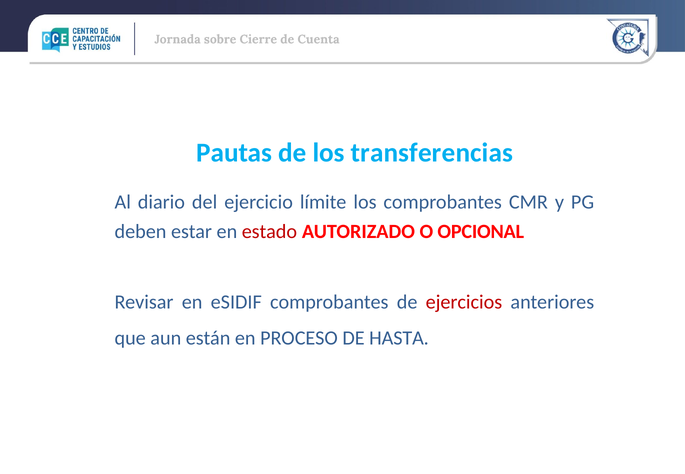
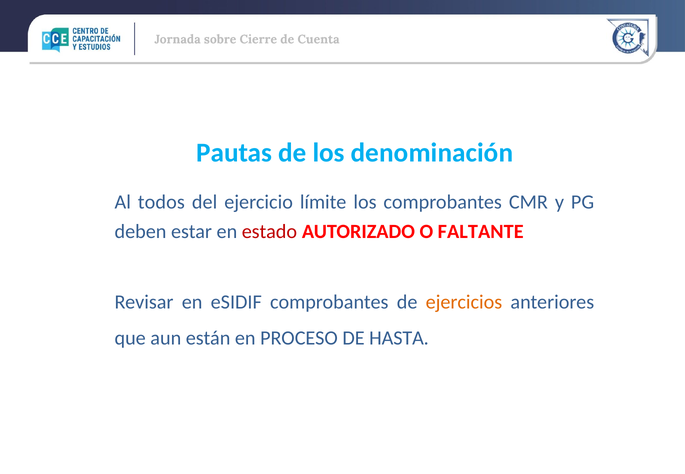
transferencias: transferencias -> denominación (432, 153)
diario: diario -> todos (161, 202)
OPCIONAL: OPCIONAL -> FALTANTE (481, 232)
ejercicios colour: red -> orange (464, 302)
